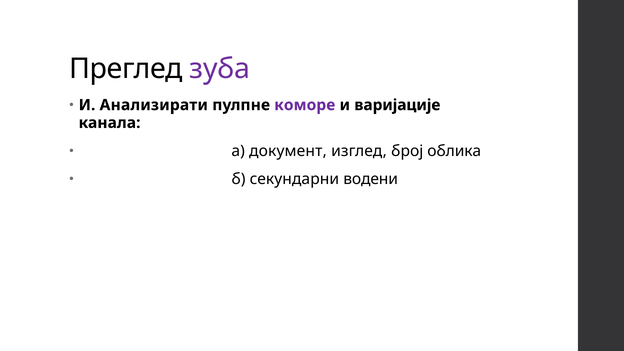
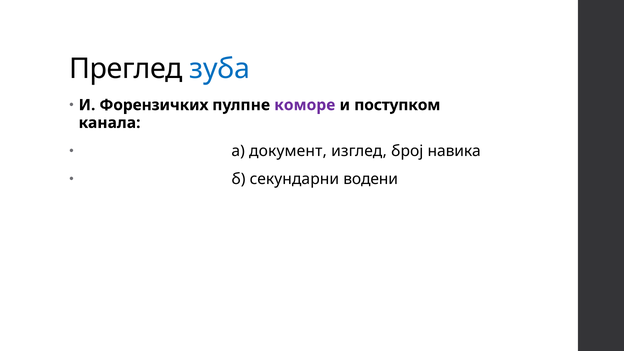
зуба colour: purple -> blue (220, 69)
Анализирати: Анализирати -> Форензичких (154, 105)
варијације: варијације -> поступком (397, 105)
облика: облика -> навика (454, 151)
